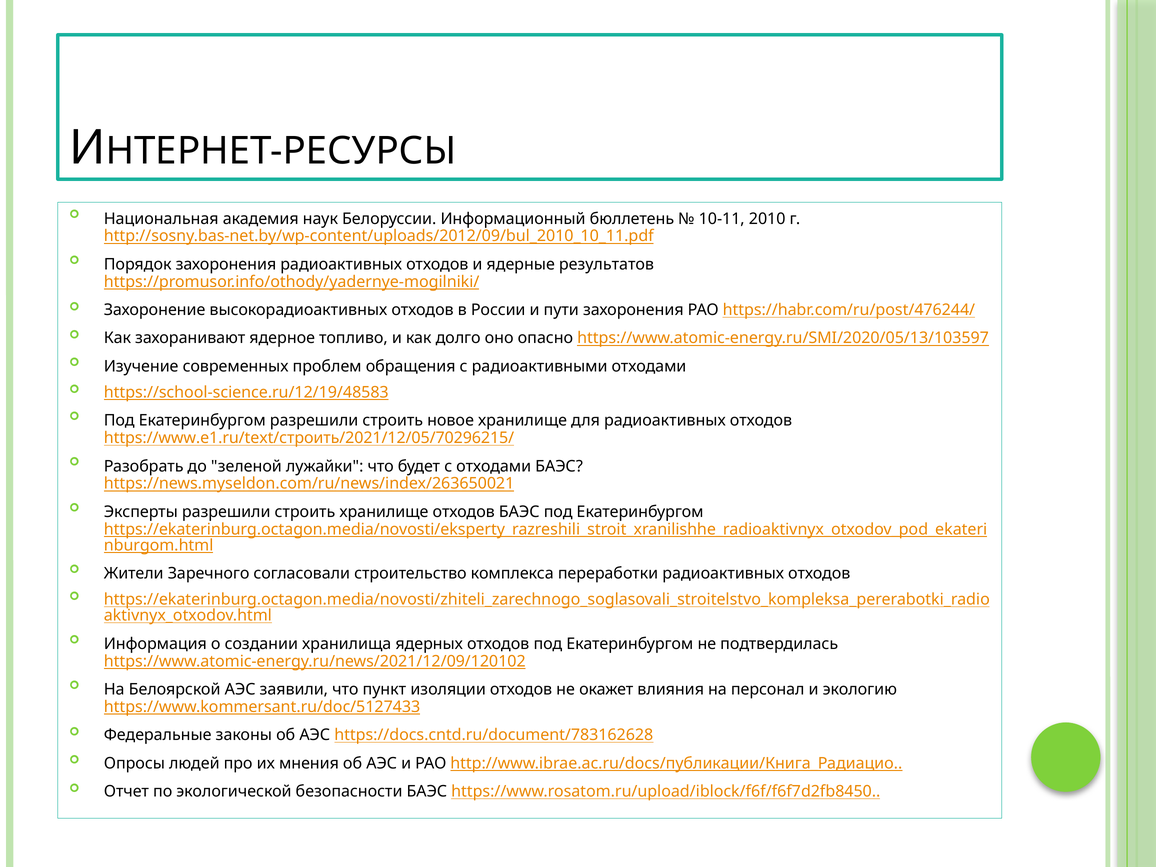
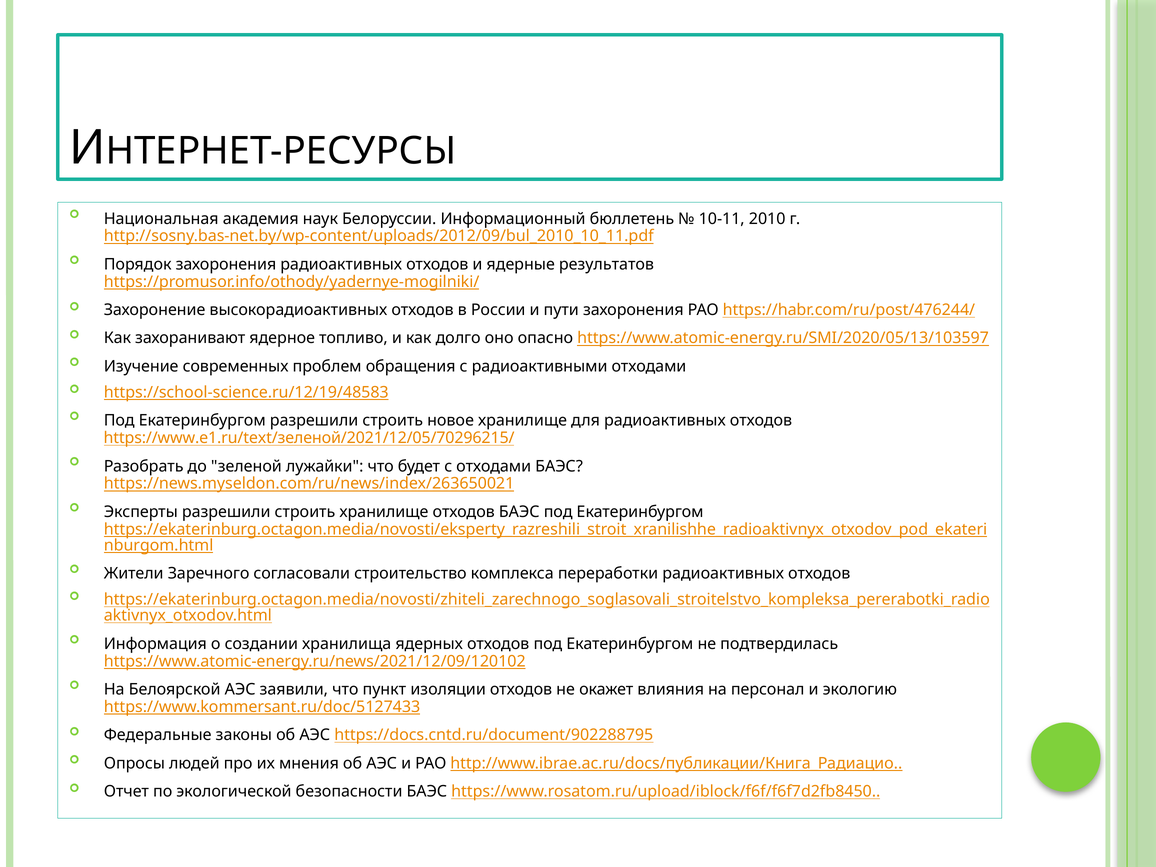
https://www.e1.ru/text/строить/2021/12/05/70296215/: https://www.e1.ru/text/строить/2021/12/05/70296215/ -> https://www.e1.ru/text/зеленой/2021/12/05/70296215/ (309, 438)
https://docs.cntd.ru/document/783162628: https://docs.cntd.ru/document/783162628 -> https://docs.cntd.ru/document/902288795 (494, 735)
